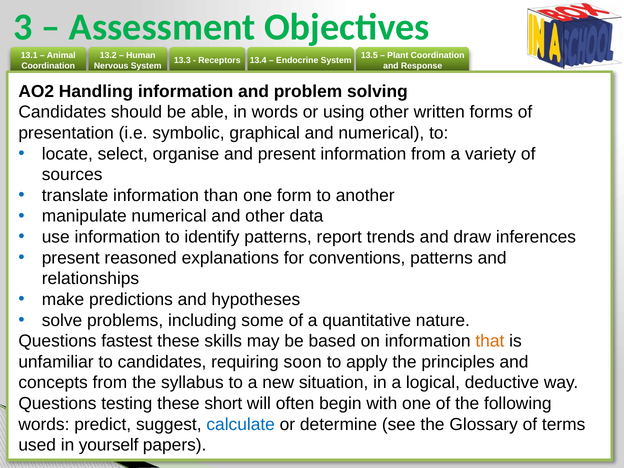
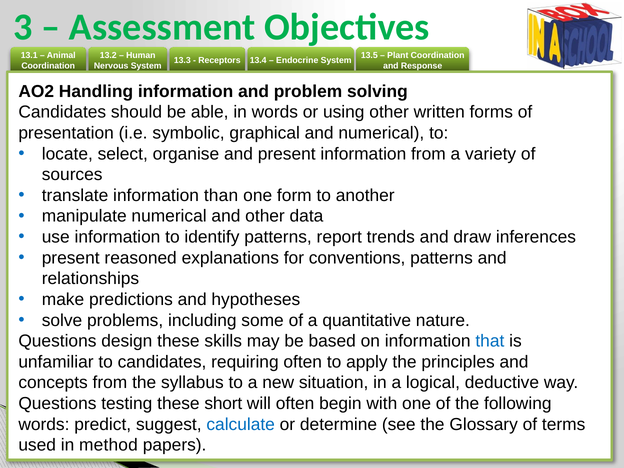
fastest: fastest -> design (127, 341)
that colour: orange -> blue (490, 341)
requiring soon: soon -> often (303, 362)
yourself: yourself -> method (108, 445)
